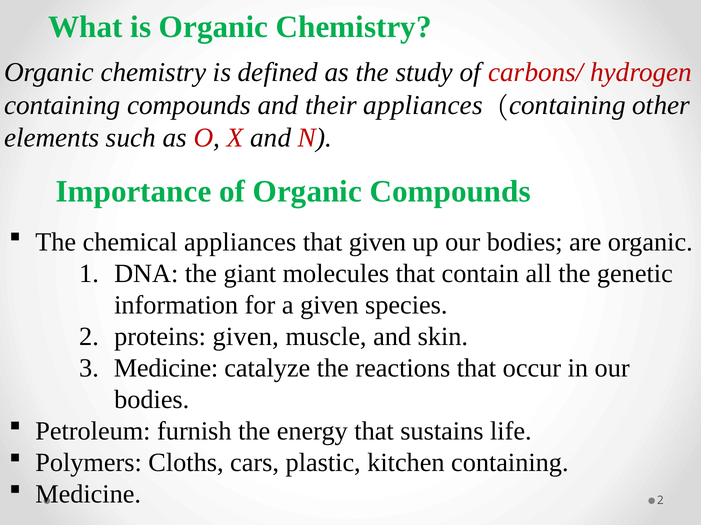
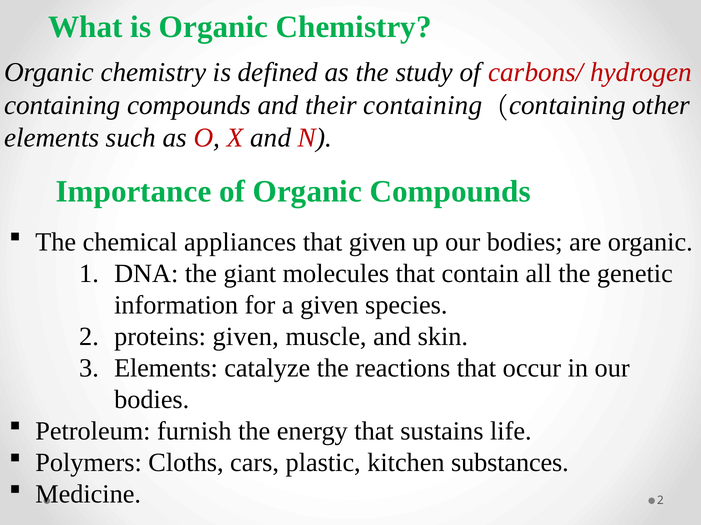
their appliances: appliances -> containing (423, 105)
Medicine: Medicine -> Elements (166, 369)
kitchen containing: containing -> substances (510, 463)
